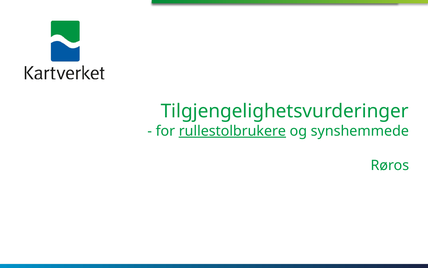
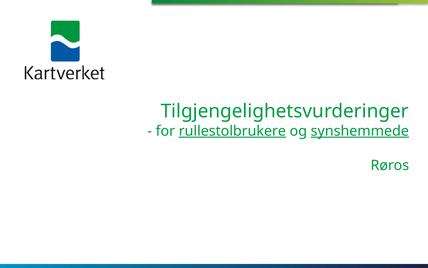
synshemmede underline: none -> present (360, 131)
